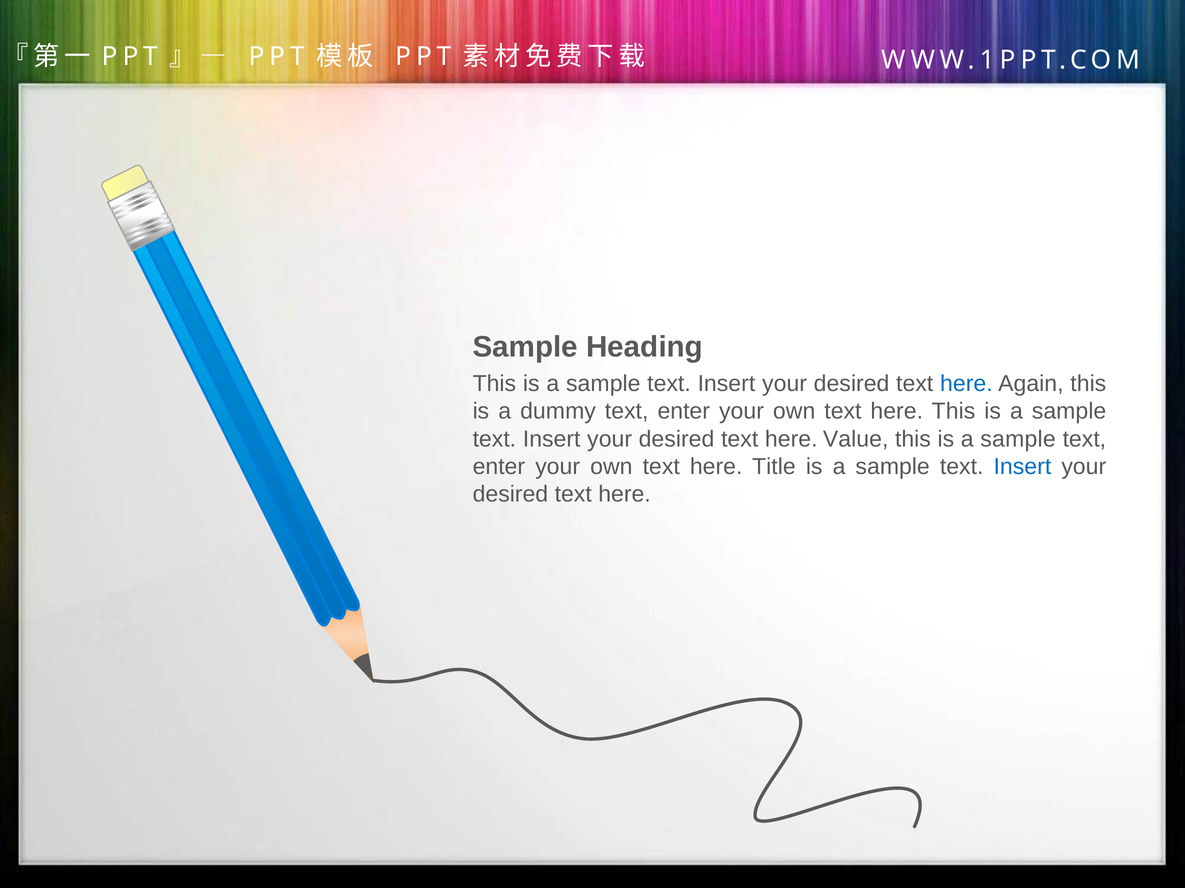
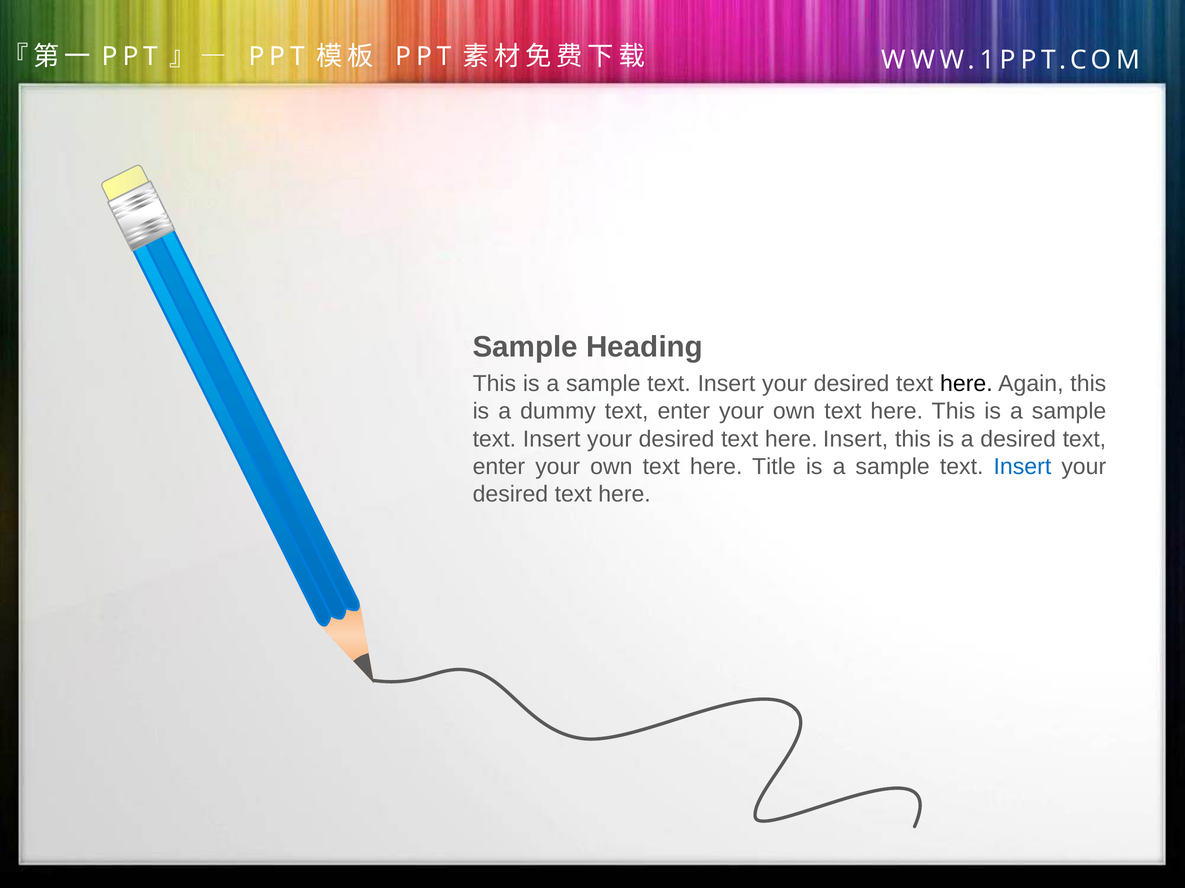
here colour: blue -> black (966, 384)
here Value: Value -> Insert (856, 439)
sample: sample -> desired (1018, 439)
